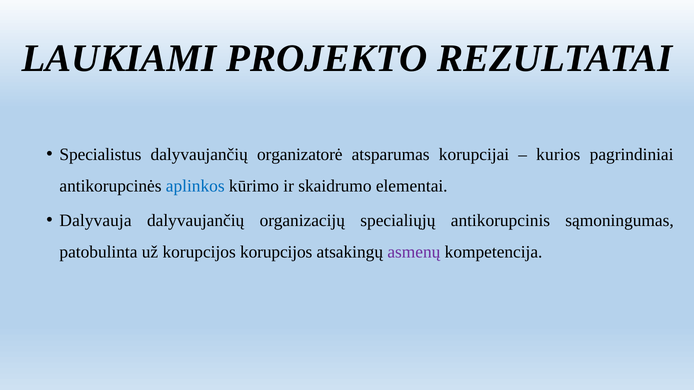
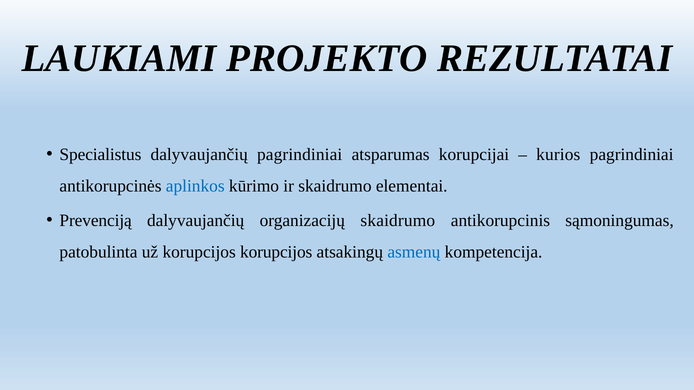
dalyvaujančių organizatorė: organizatorė -> pagrindiniai (300, 155)
Dalyvauja: Dalyvauja -> Prevenciją (96, 221)
organizacijų specialiųjų: specialiųjų -> skaidrumo (398, 221)
asmenų colour: purple -> blue (414, 252)
